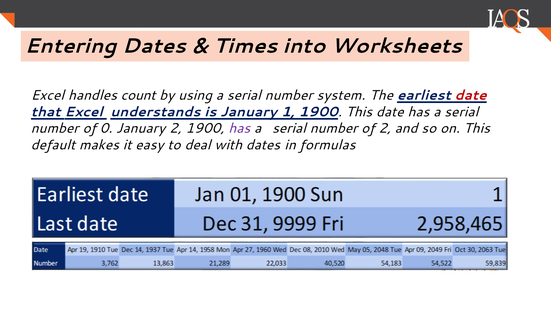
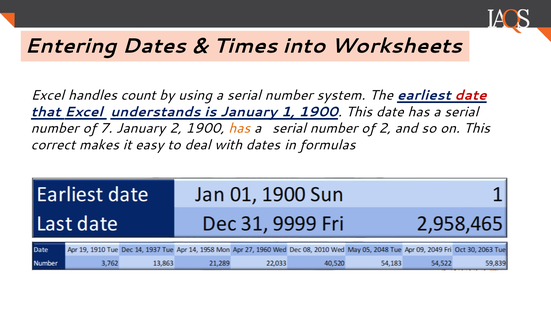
0: 0 -> 7 (106, 128)
has colour: purple -> orange (239, 128)
default: default -> correct (53, 145)
